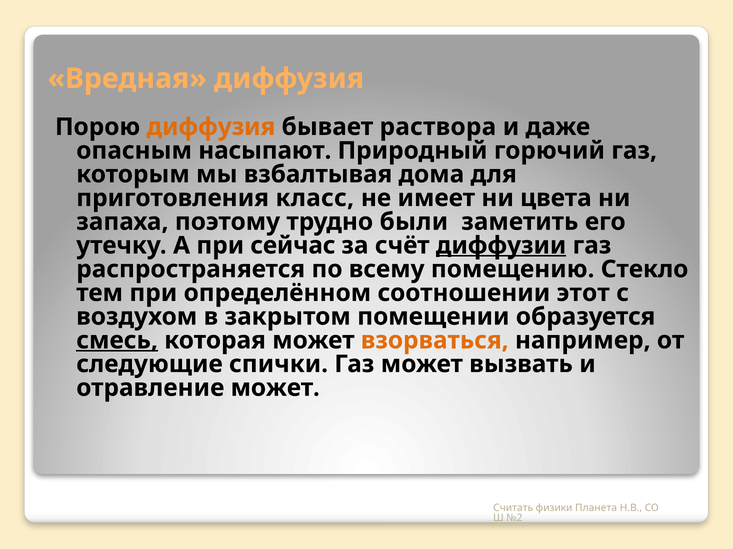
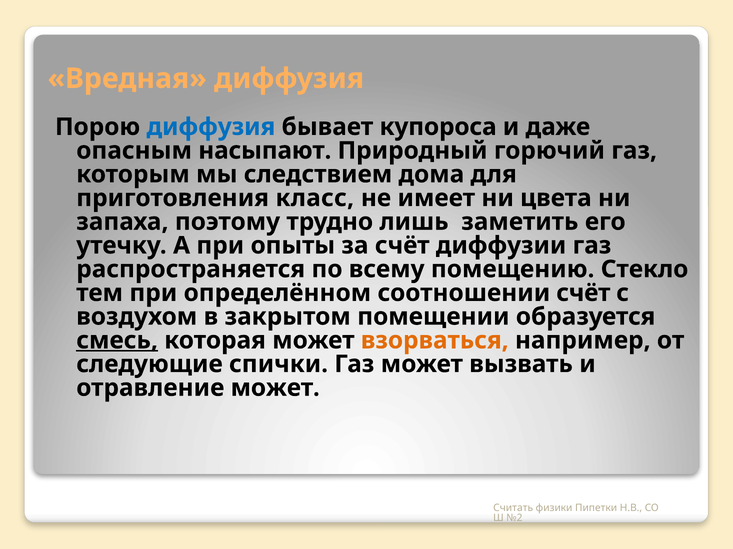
диффузия colour: orange -> blue (211, 127)
раствора: раствора -> купороса (438, 127)
взбалтывая: взбалтывая -> следствием (318, 175)
были: были -> лишь (414, 222)
сейчас: сейчас -> опыты (293, 246)
диффузии underline: present -> none (501, 246)
соотношении этот: этот -> счёт (583, 293)
Планета: Планета -> Пипетки (596, 509)
